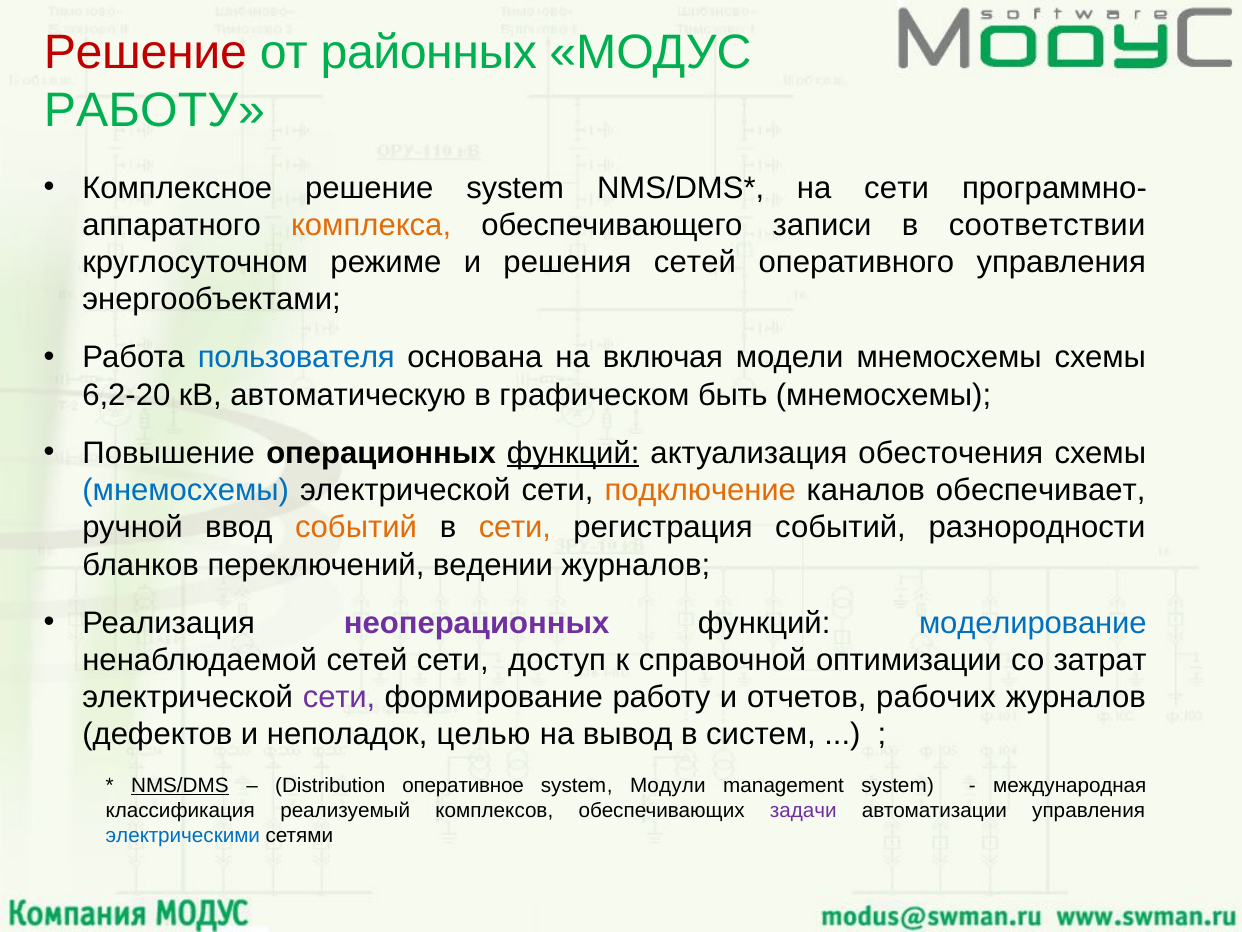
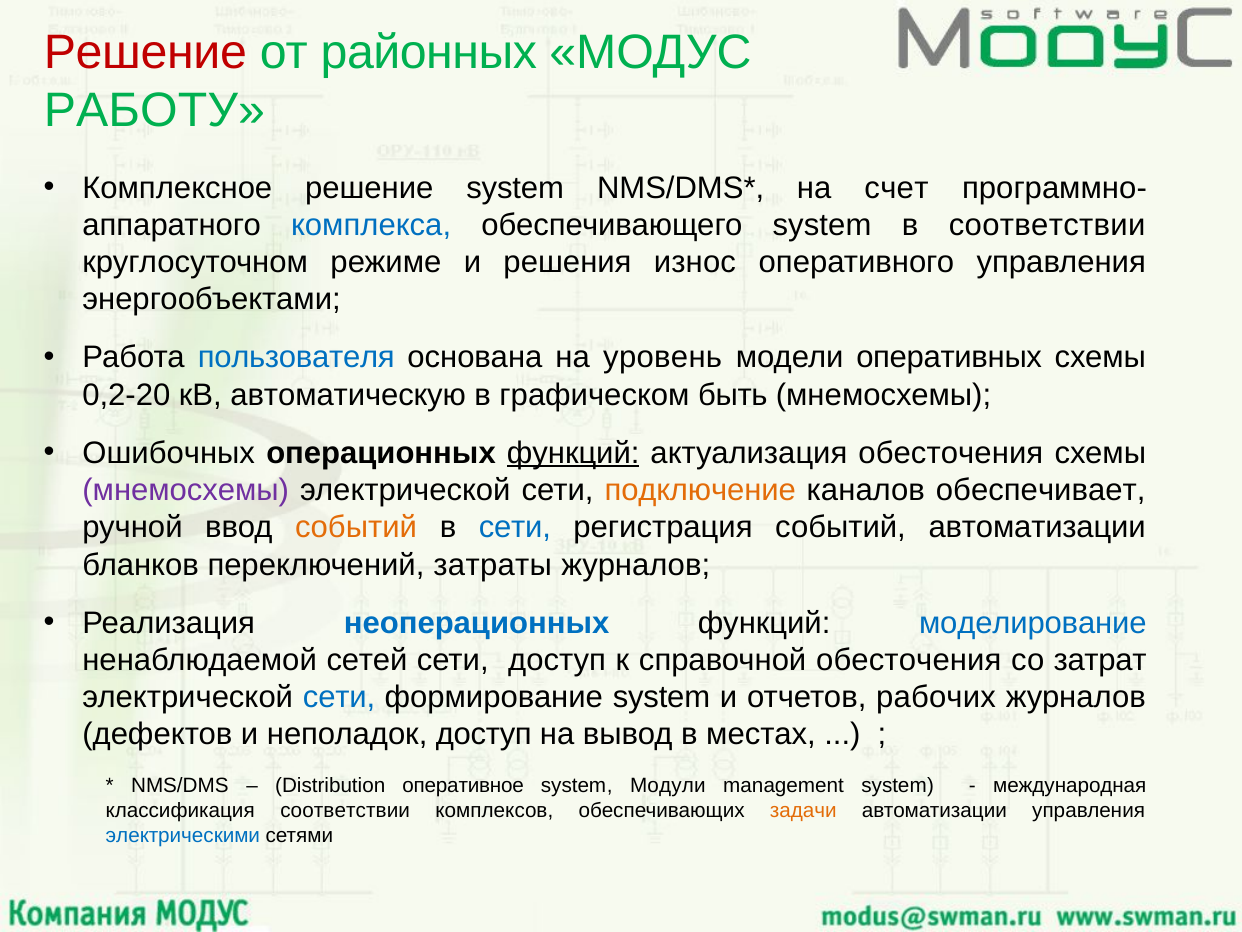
на сети: сети -> счет (896, 188)
комплекса colour: orange -> blue (371, 225)
обеспечивающего записи: записи -> system (822, 225)
решения сетей: сетей -> износ (695, 262)
включая: включая -> уровень (663, 358)
модели мнемосхемы: мнемосхемы -> оперативных (949, 358)
6,2-20: 6,2-20 -> 0,2-20 (126, 395)
Повышение: Повышение -> Ошибочных (169, 453)
мнемосхемы colour: blue -> purple (186, 490)
сети colour: orange -> blue (515, 527)
событий разнородности: разнородности -> автоматизации (1037, 527)
ведении: ведении -> затраты (493, 565)
неоперационных colour: purple -> blue (477, 623)
справочной оптимизации: оптимизации -> обесточения (909, 660)
сети colour: purple -> blue (339, 697)
формирование работу: работу -> system (661, 697)
неполадок целью: целью -> доступ (484, 734)
систем: систем -> местах (761, 734)
NMS/DMS underline: present -> none (180, 785)
классификация реализуемый: реализуемый -> соответствии (345, 810)
задачи colour: purple -> orange (803, 810)
